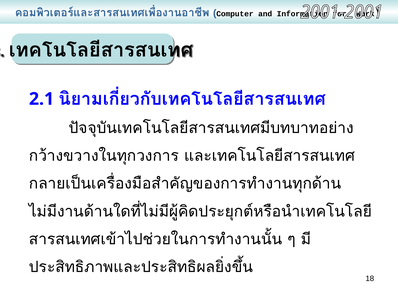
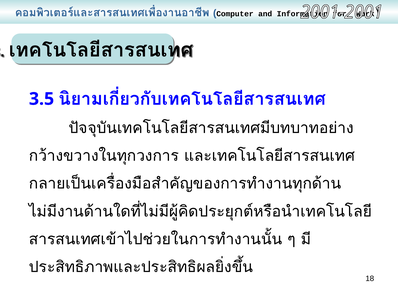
2.1: 2.1 -> 3.5 (42, 99)
